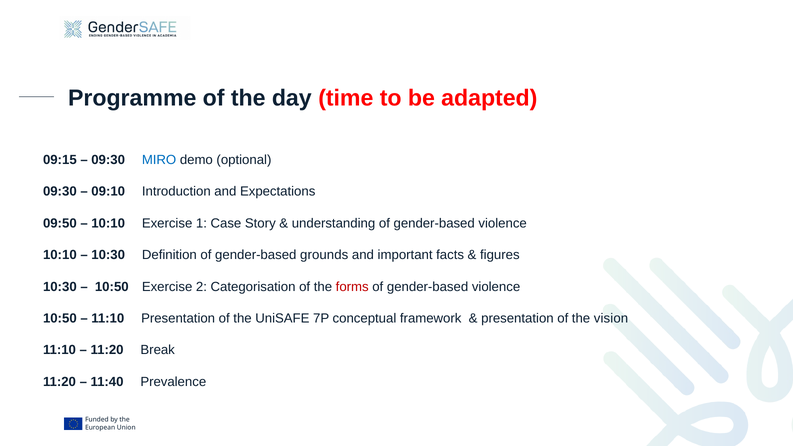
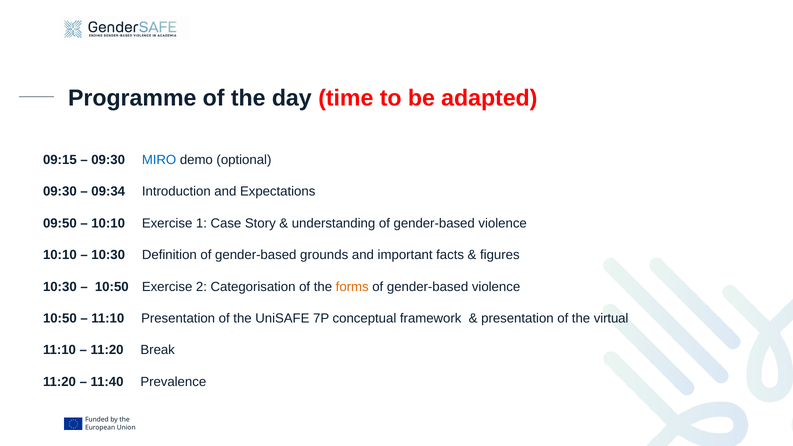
09:10: 09:10 -> 09:34 (108, 192)
forms colour: red -> orange (352, 287)
vision: vision -> virtual (611, 318)
